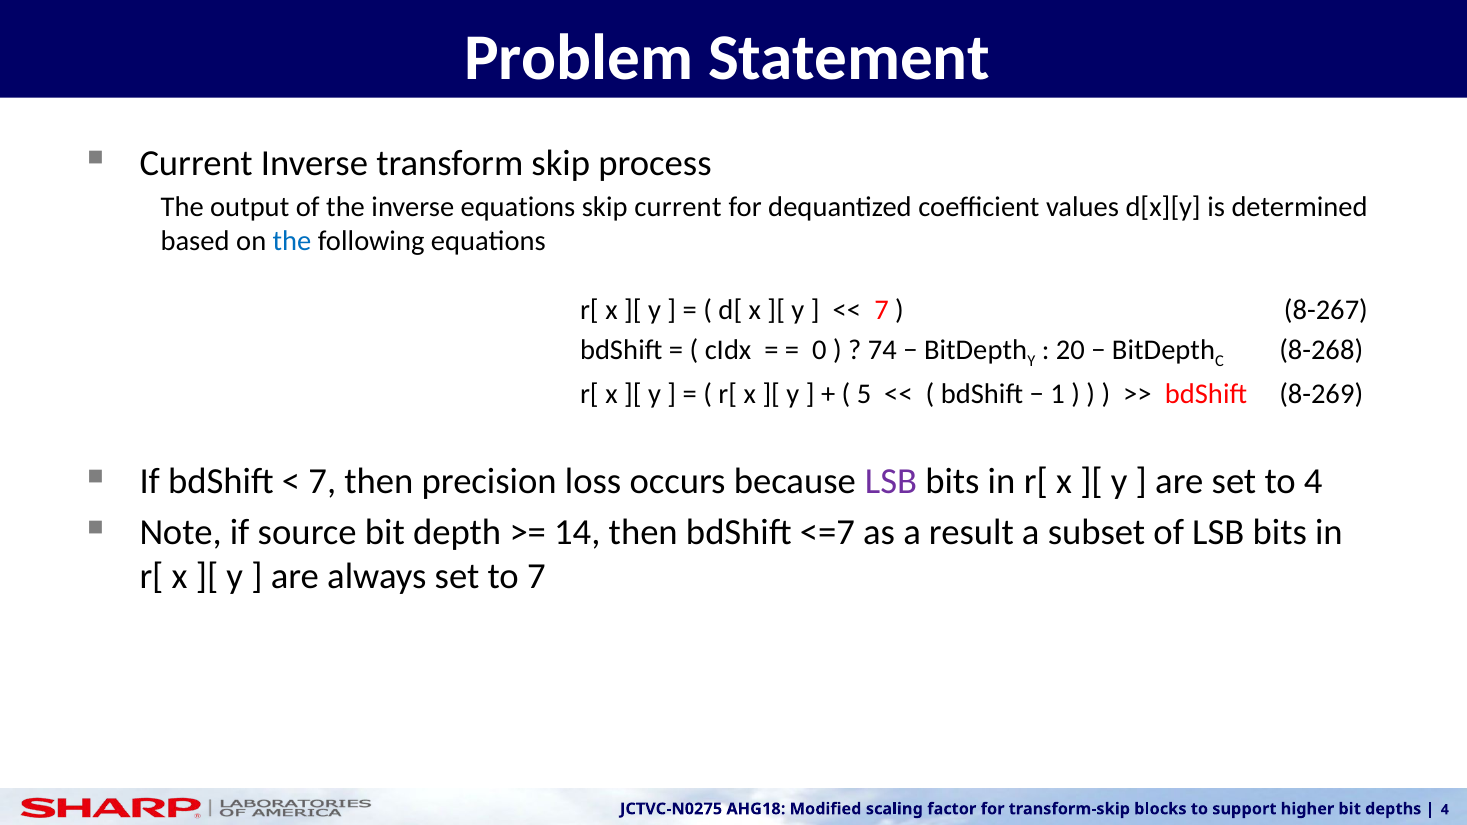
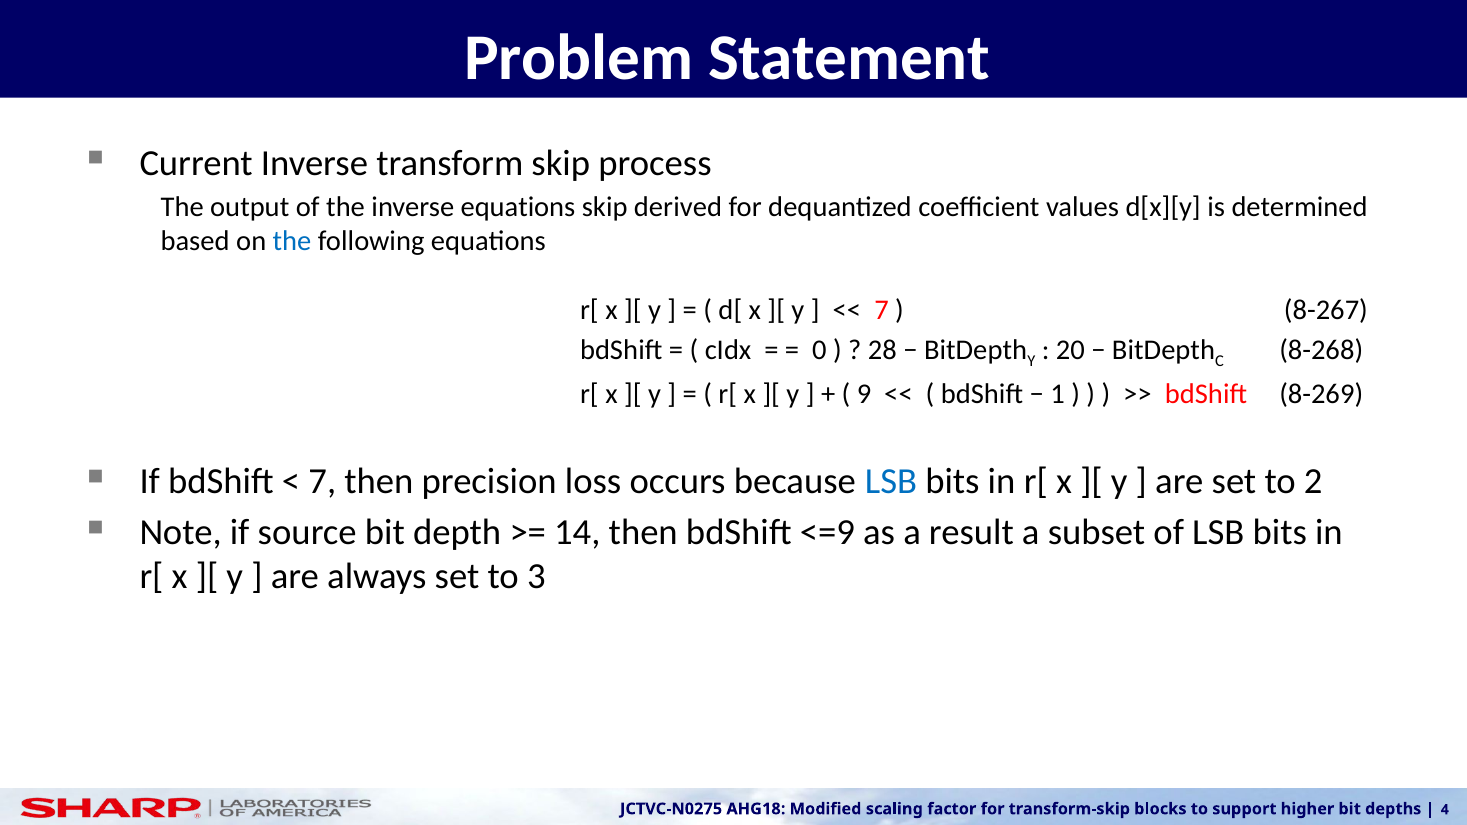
skip current: current -> derived (678, 207)
74: 74 -> 28 (882, 350)
5: 5 -> 9 (864, 395)
LSB colour: purple -> blue (891, 482)
to 4: 4 -> 2 (1313, 482)
<=7: <=7 -> <=9 (827, 533)
to 7: 7 -> 3 (536, 577)
